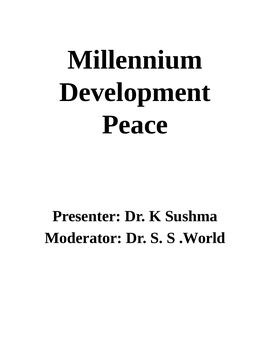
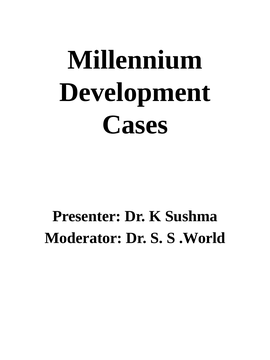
Peace: Peace -> Cases (135, 125)
